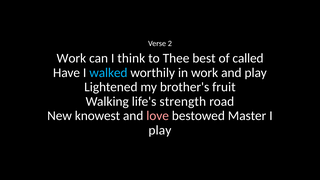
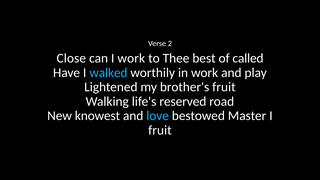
Work: Work -> Close (71, 58)
I think: think -> work (131, 58)
strength: strength -> reserved (183, 101)
love colour: pink -> light blue (158, 116)
play: play -> fruit (160, 130)
